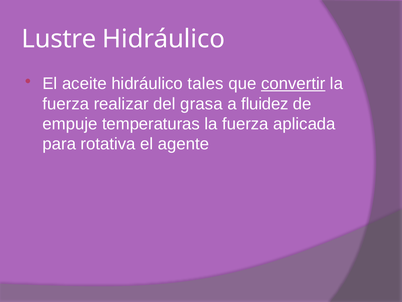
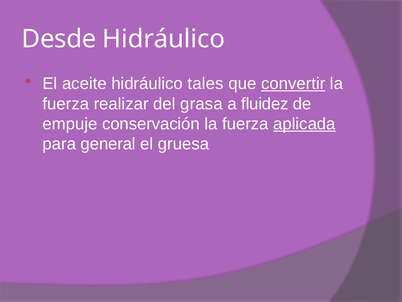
Lustre: Lustre -> Desde (59, 39)
temperaturas: temperaturas -> conservación (151, 124)
aplicada underline: none -> present (304, 124)
rotativa: rotativa -> general (108, 144)
agente: agente -> gruesa (183, 144)
